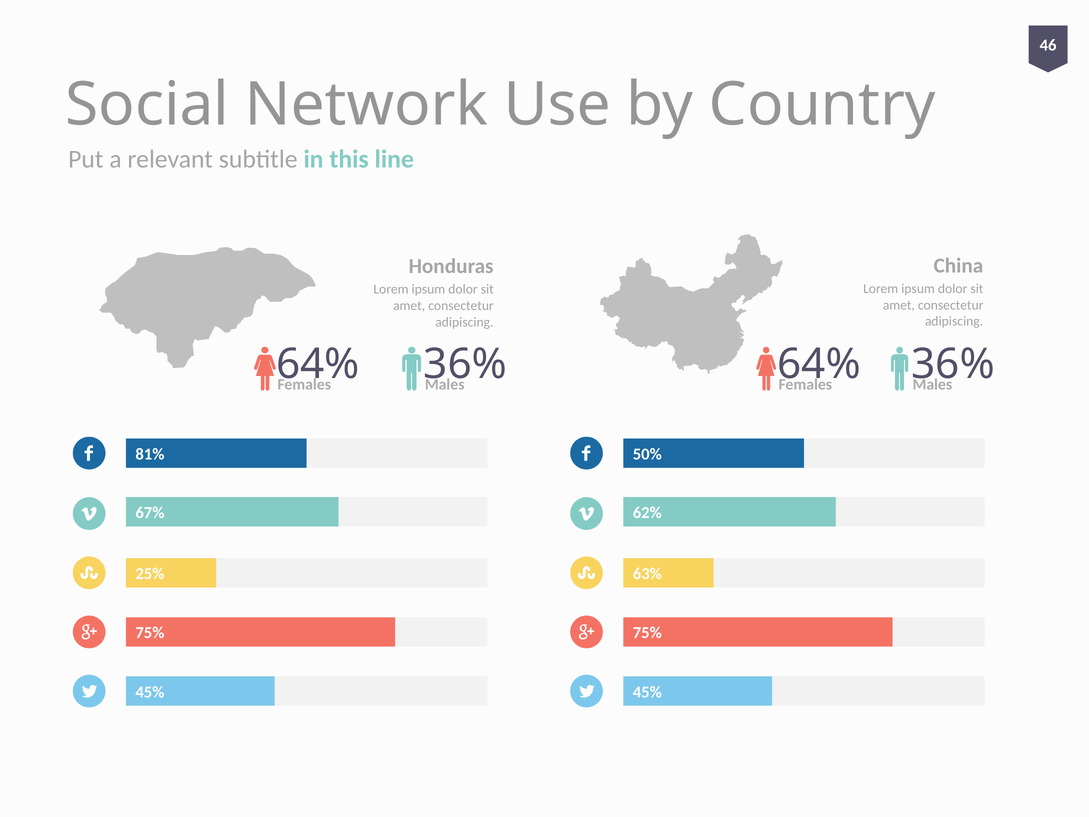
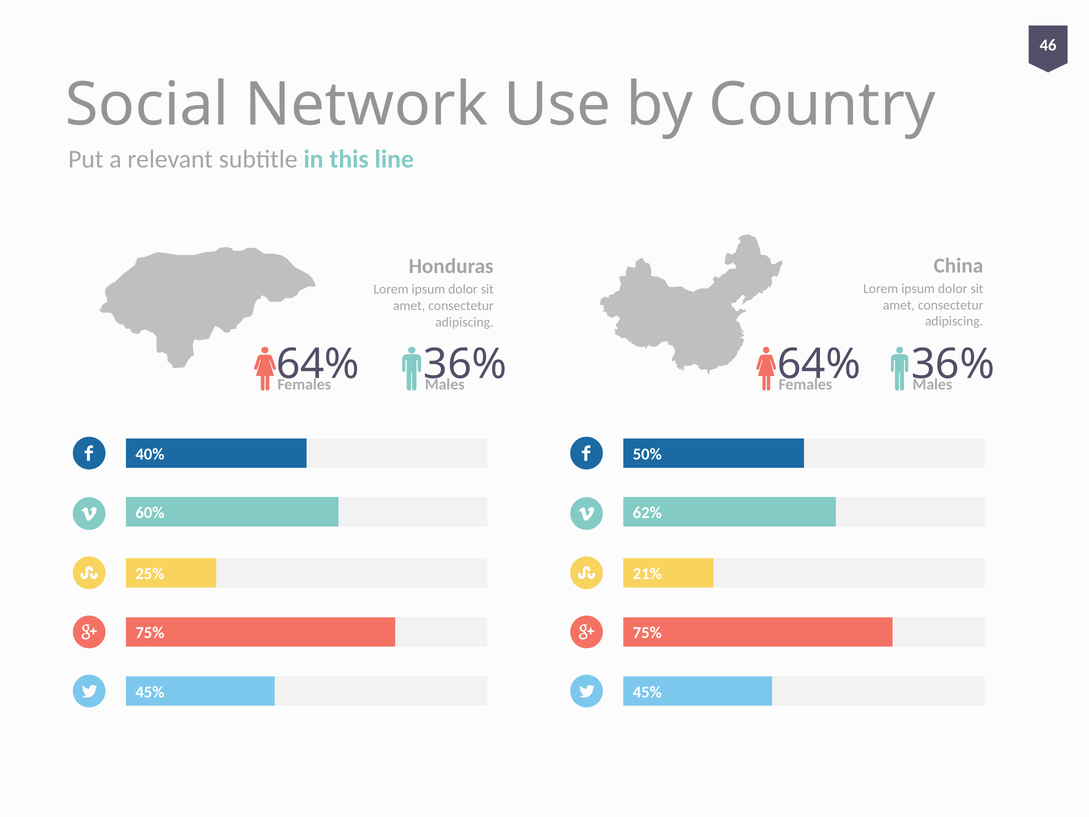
81%: 81% -> 40% (150, 454)
67%: 67% -> 60% (150, 512)
63%: 63% -> 21% (647, 574)
